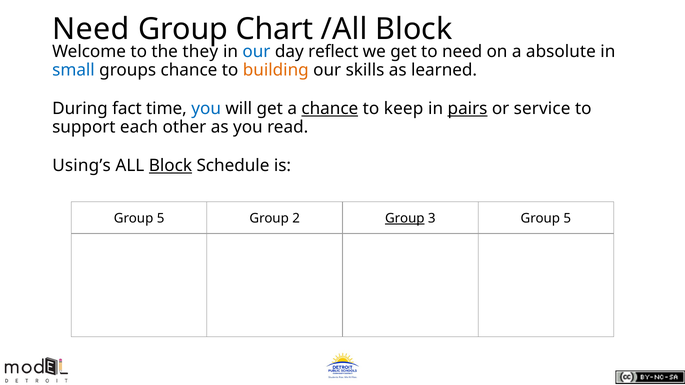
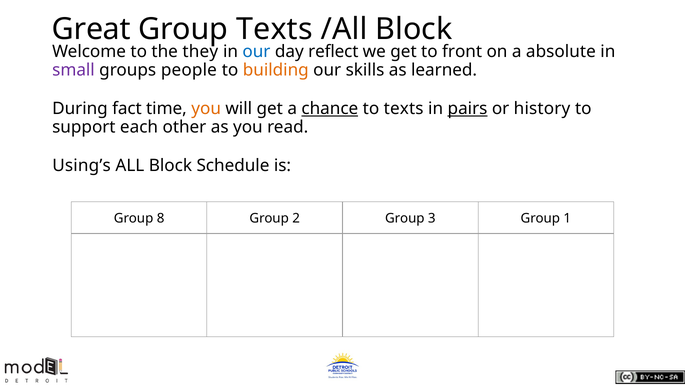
Need: Need -> Great (91, 29)
Group Chart: Chart -> Texts (274, 29)
to need: need -> front (462, 52)
small colour: blue -> purple (73, 70)
groups chance: chance -> people (189, 70)
you colour: blue -> orange (206, 109)
to keep: keep -> texts (404, 109)
service: service -> history (542, 109)
Block underline: present -> none (170, 166)
5: 5 -> 8 (161, 219)
Group underline: present -> none (405, 219)
3 Group 5: 5 -> 1 (567, 219)
